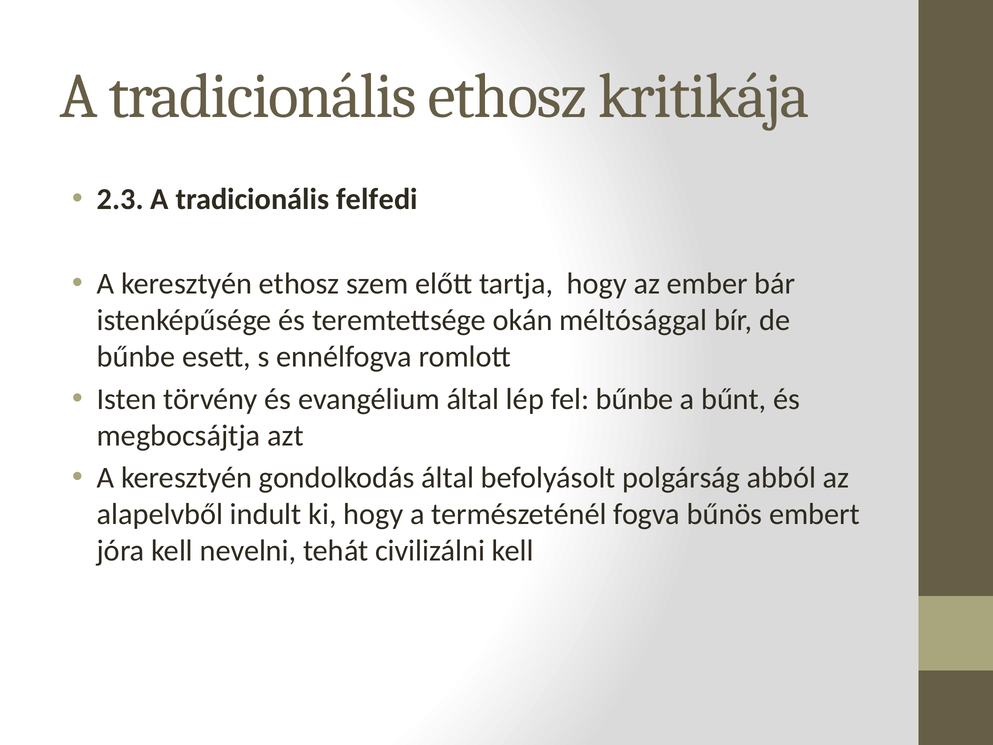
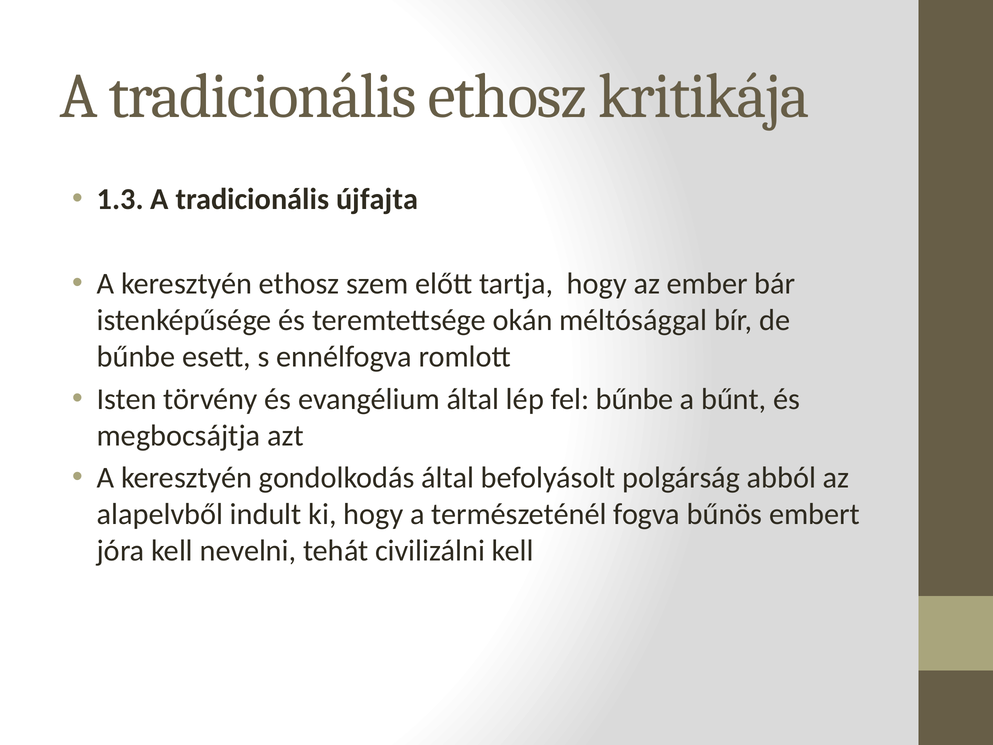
2.3: 2.3 -> 1.3 (120, 199)
felfedi: felfedi -> újfajta (377, 199)
